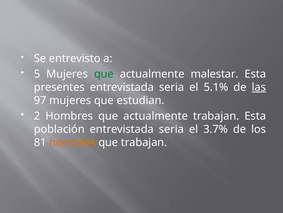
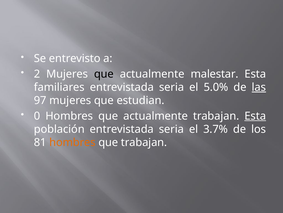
5: 5 -> 2 (37, 74)
que colour: green -> black (104, 74)
presentes: presentes -> familiares (59, 87)
5.1%: 5.1% -> 5.0% (216, 87)
2: 2 -> 0 (37, 116)
Esta underline: none -> present (255, 116)
